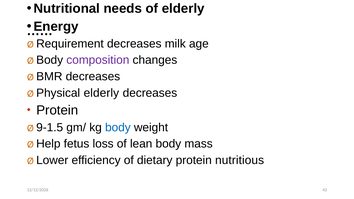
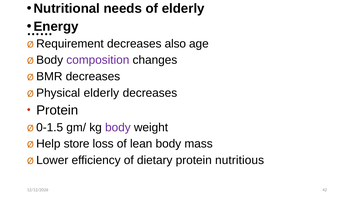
milk: milk -> also (175, 44)
9-1.5: 9-1.5 -> 0-1.5 (50, 127)
body colour: blue -> purple (118, 127)
fetus: fetus -> store (77, 144)
